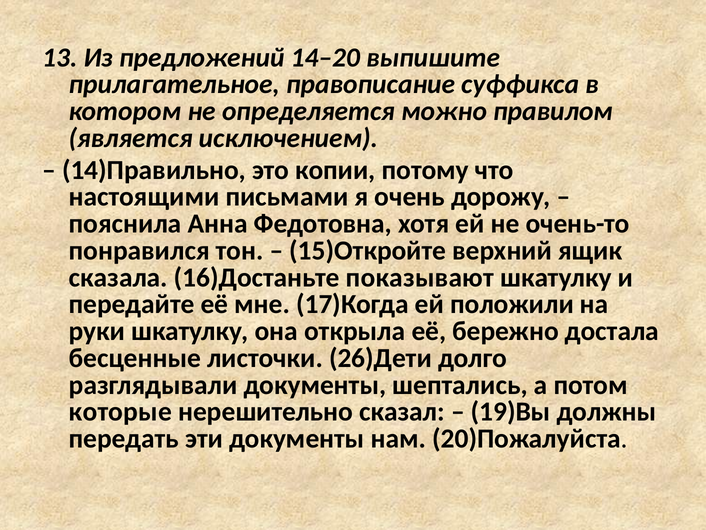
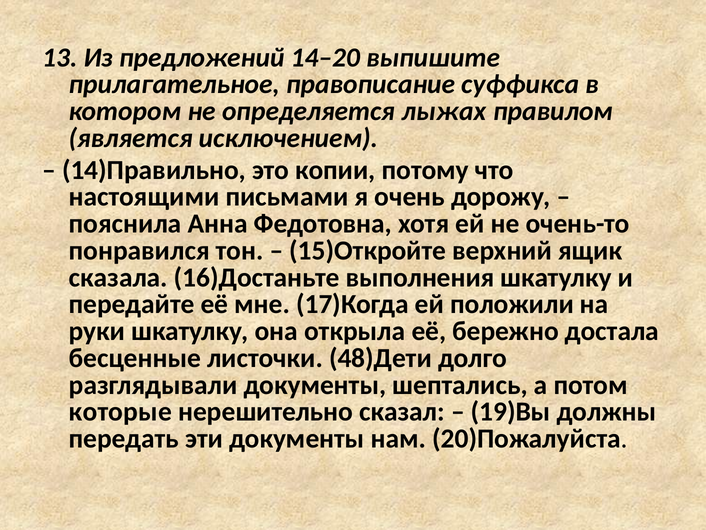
можно: можно -> лыжах (444, 111)
показывают: показывают -> выполнения (420, 277)
26)Дети: 26)Дети -> 48)Дети (380, 358)
